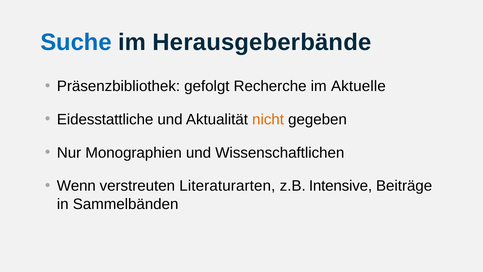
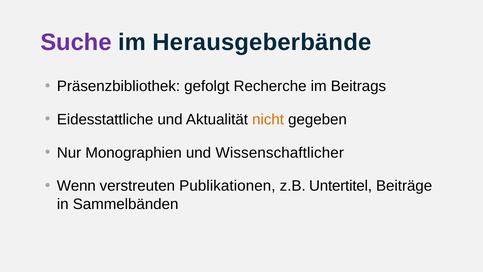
Suche colour: blue -> purple (76, 42)
Aktuelle: Aktuelle -> Beitrags (358, 86)
Wissenschaftlichen: Wissenschaftlichen -> Wissenschaftlicher (280, 153)
Literaturarten: Literaturarten -> Publikationen (227, 186)
Intensive: Intensive -> Untertitel (341, 186)
